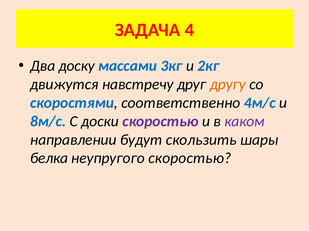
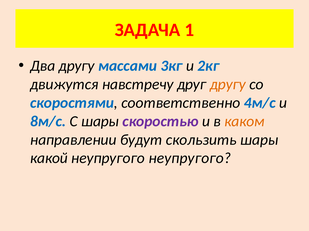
4: 4 -> 1 (189, 30)
Два доску: доску -> другу (77, 66)
С доски: доски -> шары (100, 122)
каком colour: purple -> orange (245, 122)
белка: белка -> какой (49, 159)
неупругого скоростью: скоростью -> неупругого (190, 159)
